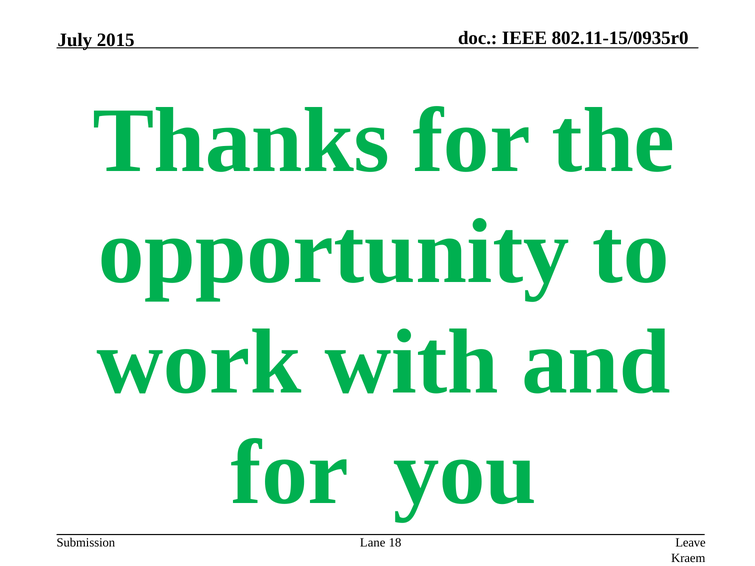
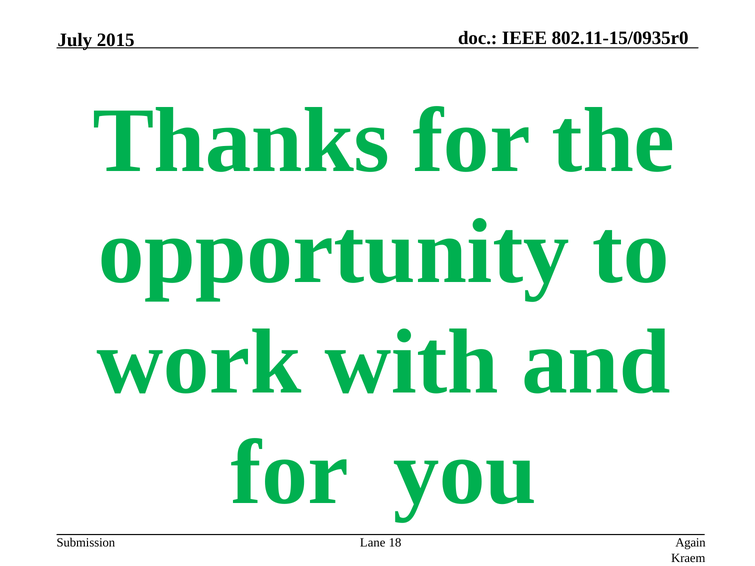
Leave: Leave -> Again (691, 543)
